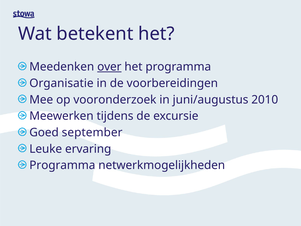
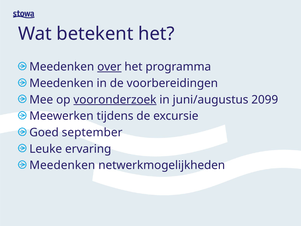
Organisatie: Organisatie -> Meedenken (62, 83)
vooronderzoek underline: none -> present (115, 100)
2010: 2010 -> 2099 (265, 100)
Programma: Programma -> Meedenken (62, 165)
